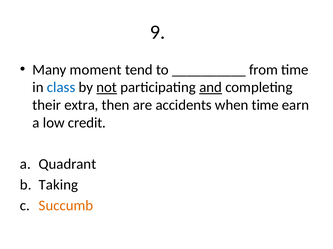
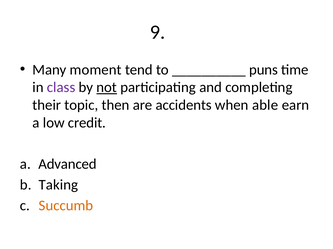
from: from -> puns (264, 70)
class colour: blue -> purple (61, 88)
and underline: present -> none (211, 88)
extra: extra -> topic (81, 105)
when time: time -> able (265, 105)
Quadrant: Quadrant -> Advanced (68, 165)
